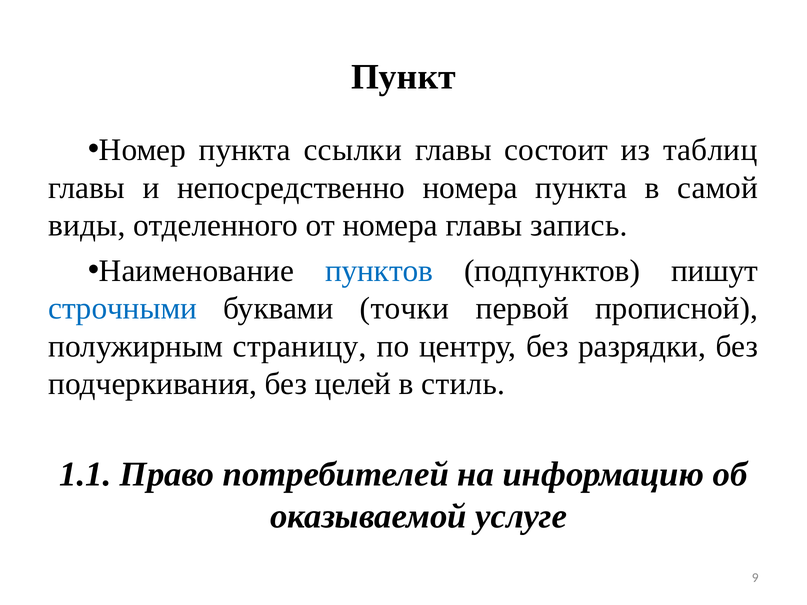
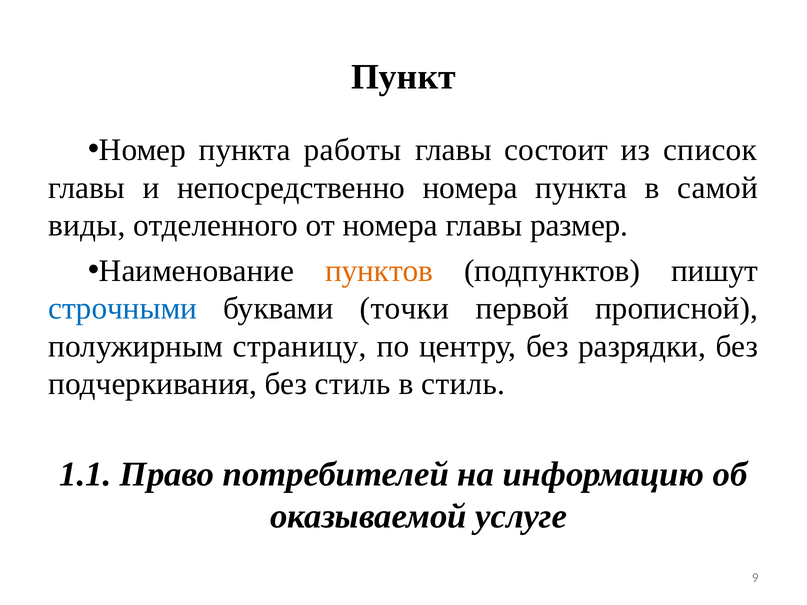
ссылки: ссылки -> работы (353, 150)
таблиц: таблиц -> список (710, 150)
запись: запись -> размер (579, 226)
пунктов colour: blue -> orange (379, 271)
без целей: целей -> стиль (353, 384)
